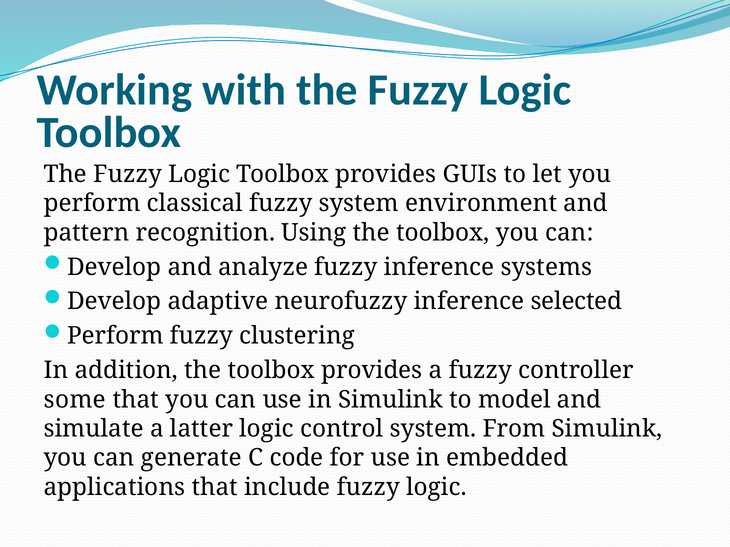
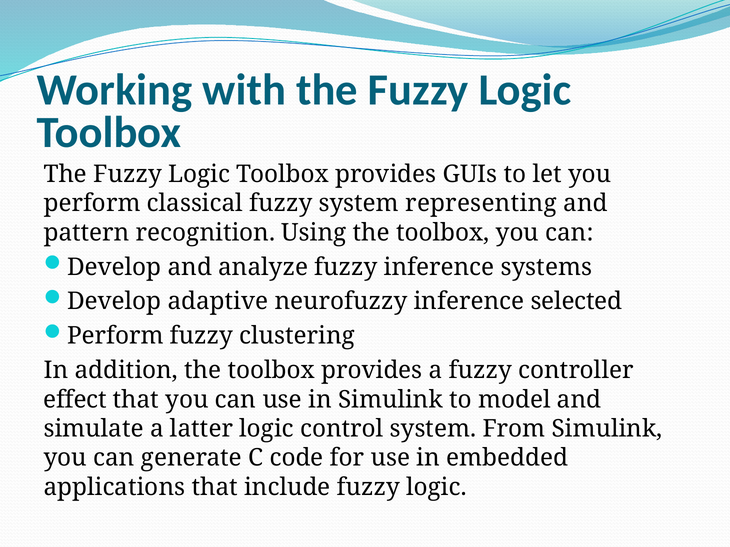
environment: environment -> representing (481, 204)
some: some -> effect (75, 400)
